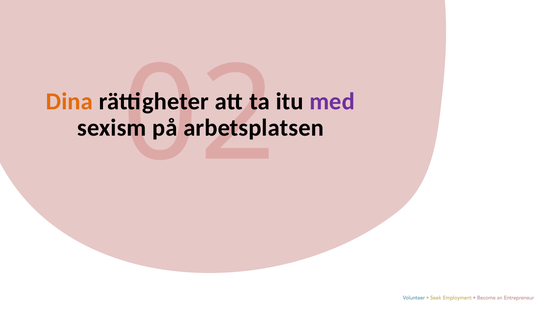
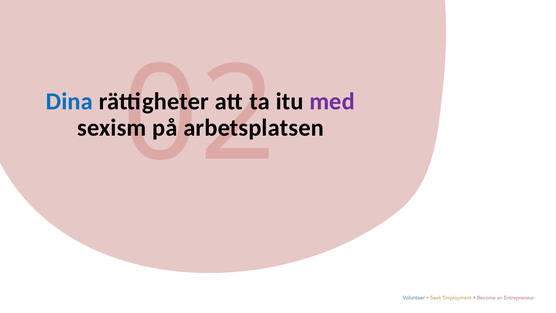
Dina colour: orange -> blue (69, 101)
